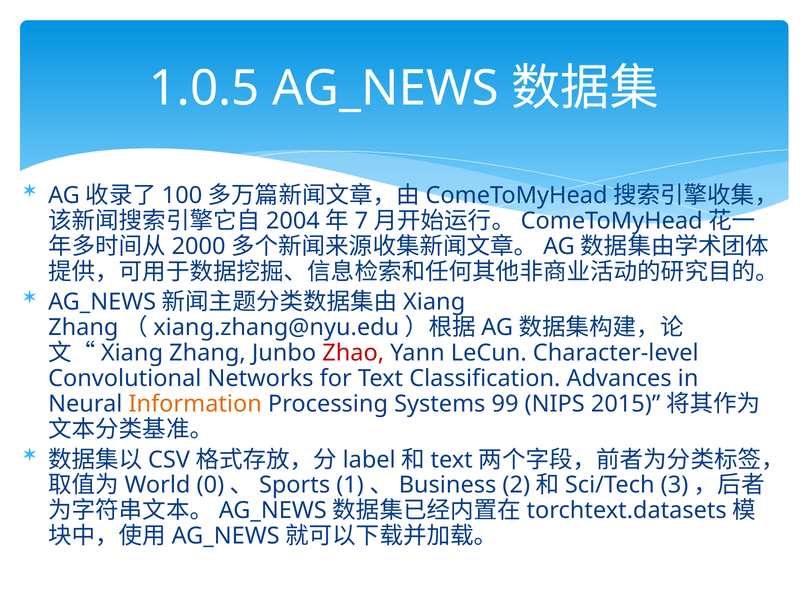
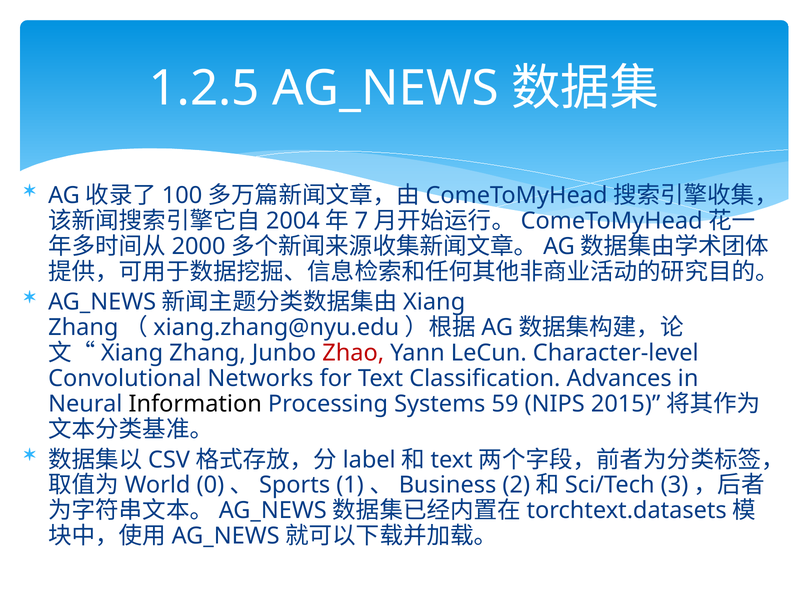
1.0.5: 1.0.5 -> 1.2.5 (204, 89)
Information colour: orange -> black (195, 404)
99: 99 -> 59 (505, 404)
